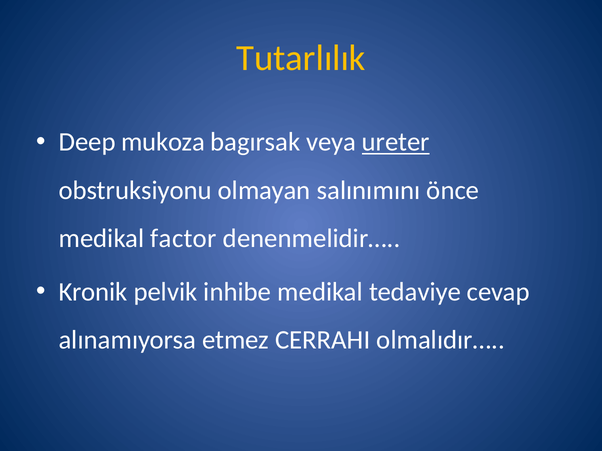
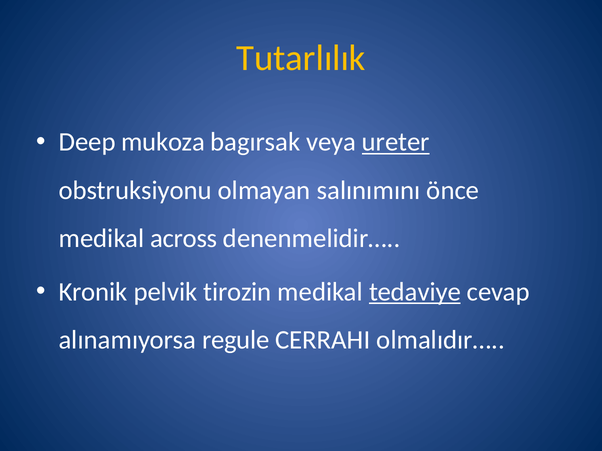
factor: factor -> across (184, 239)
inhibe: inhibe -> tirozin (237, 292)
tedaviye underline: none -> present (415, 292)
etmez: etmez -> regule (236, 340)
